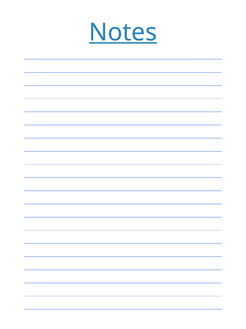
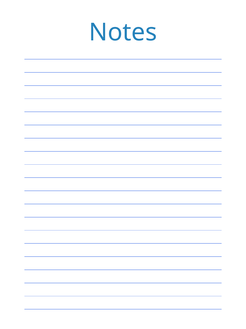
Notes underline: present -> none (123, 32)
